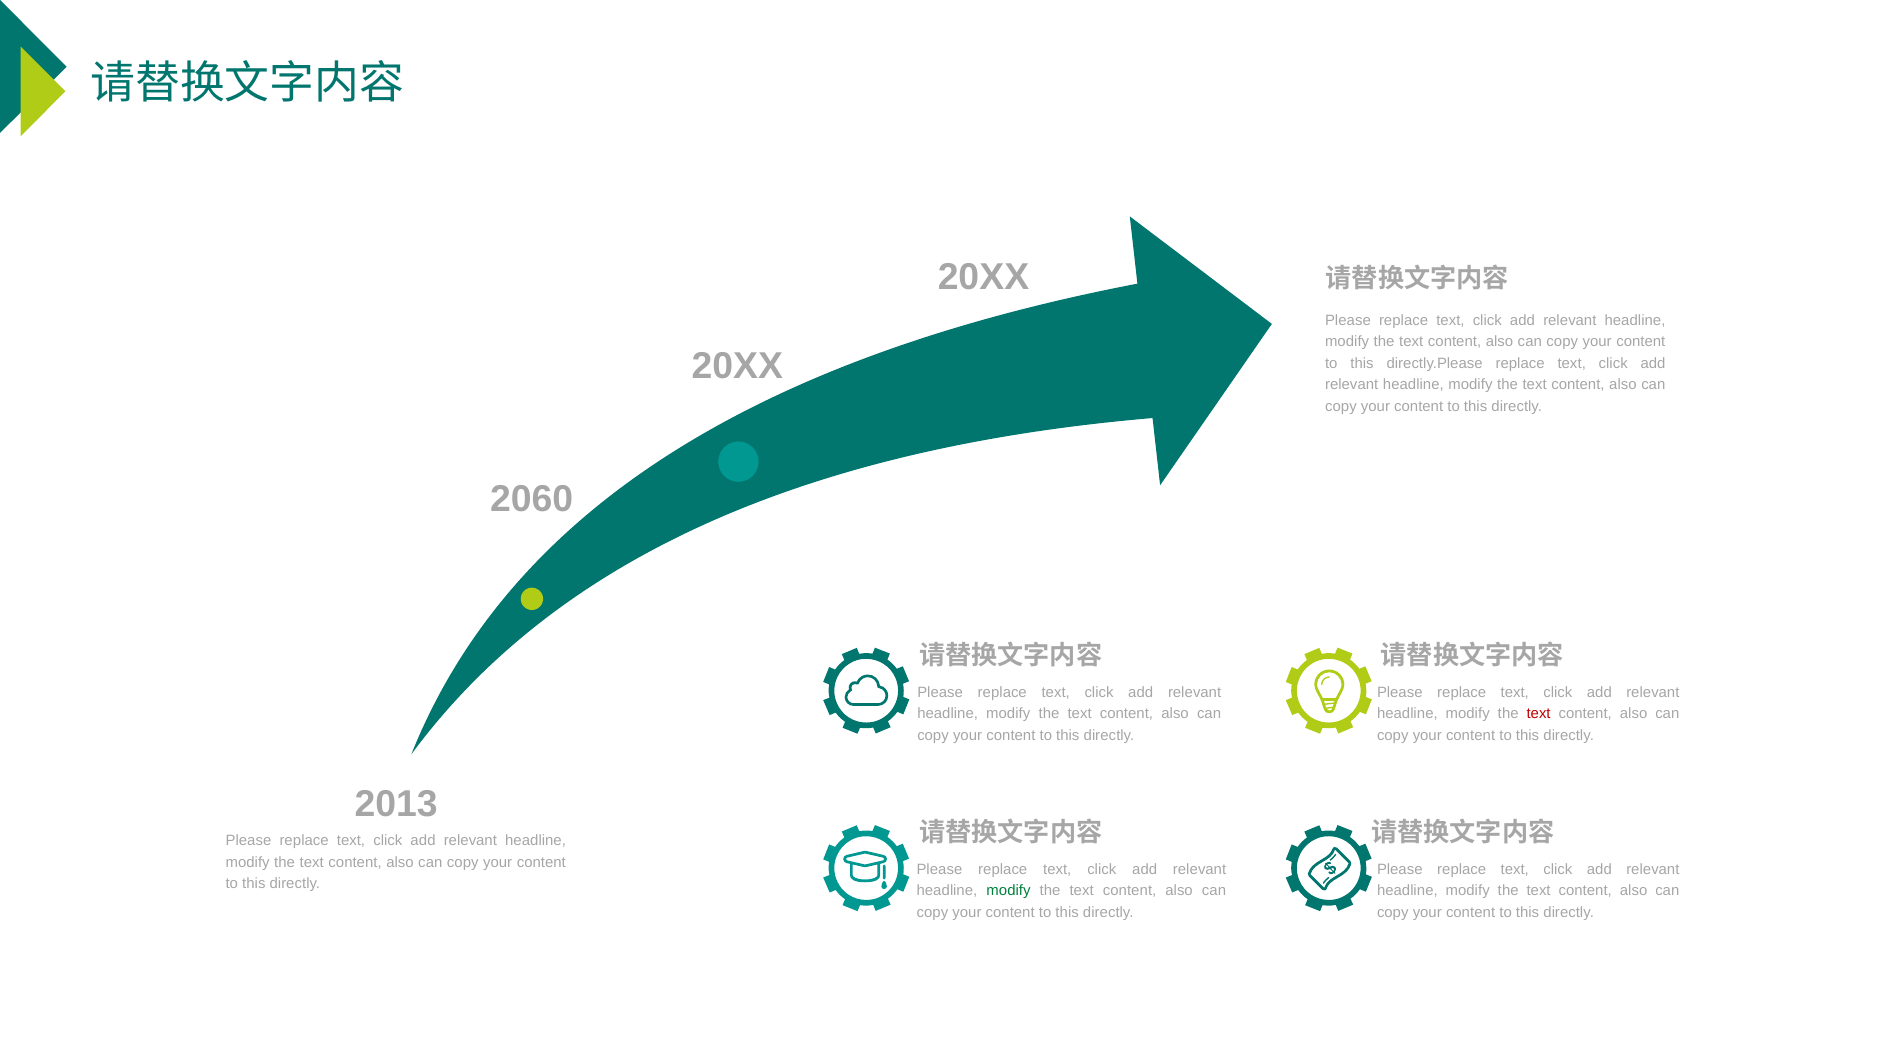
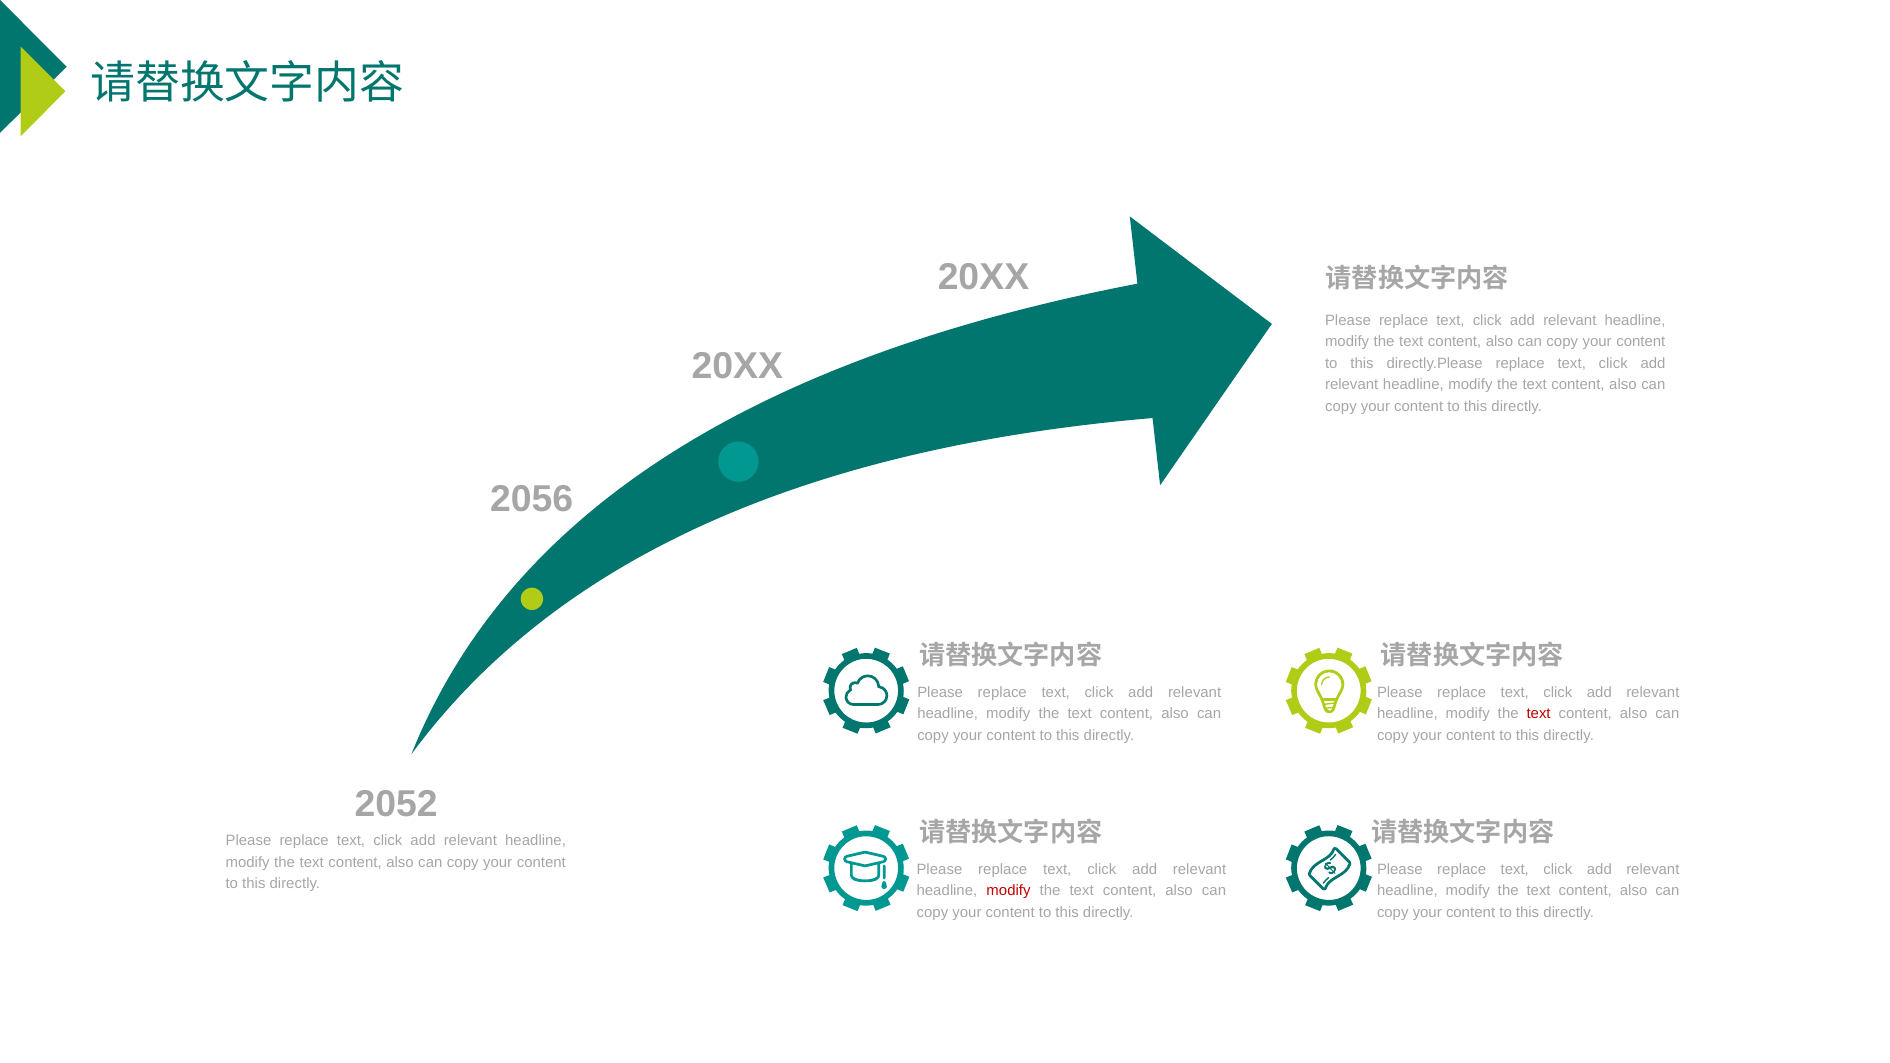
2060: 2060 -> 2056 (532, 499)
2013: 2013 -> 2052 (396, 804)
modify colour: green -> red (1009, 891)
